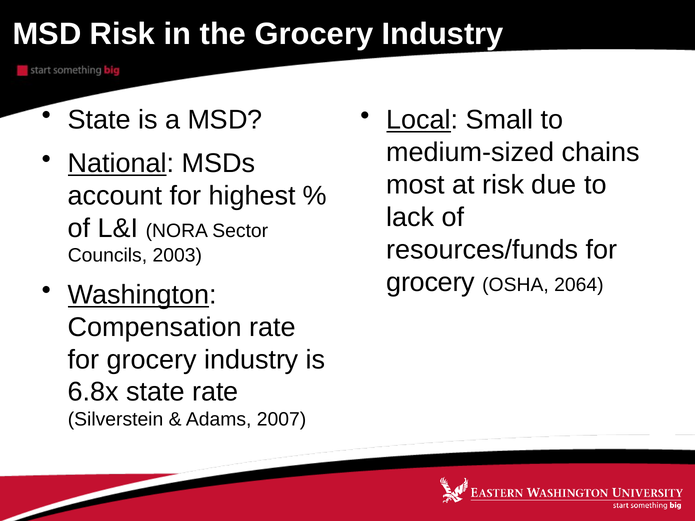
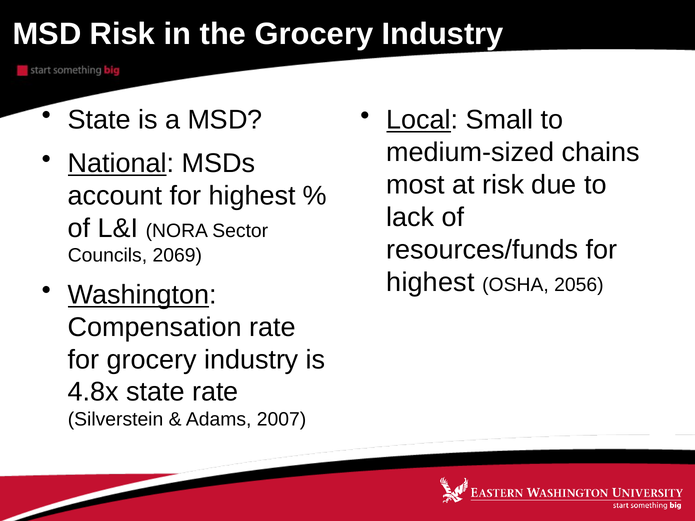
2003: 2003 -> 2069 (177, 256)
grocery: grocery -> highest (430, 282)
2064: 2064 -> 2056 (579, 285)
6.8x: 6.8x -> 4.8x (93, 392)
